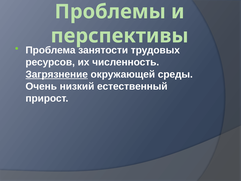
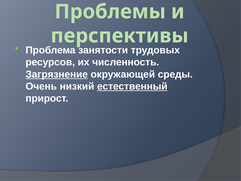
естественный underline: none -> present (132, 86)
